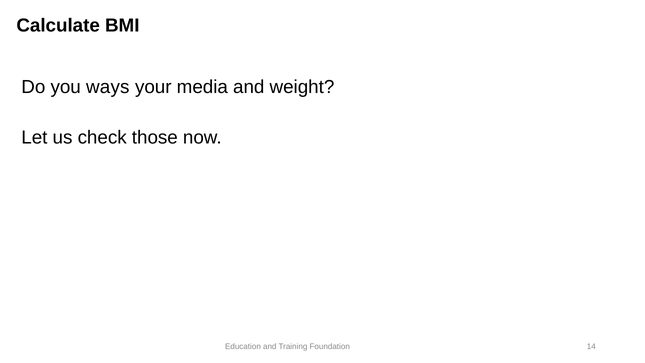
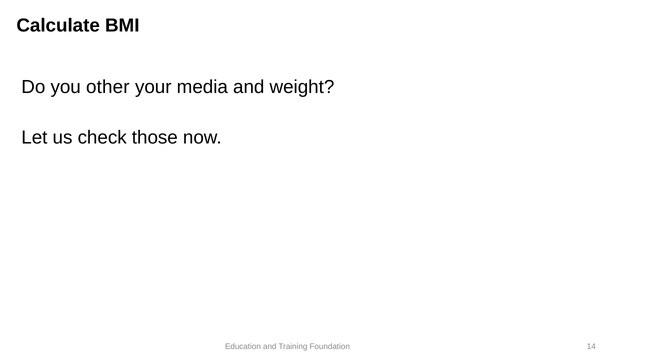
ways: ways -> other (108, 87)
